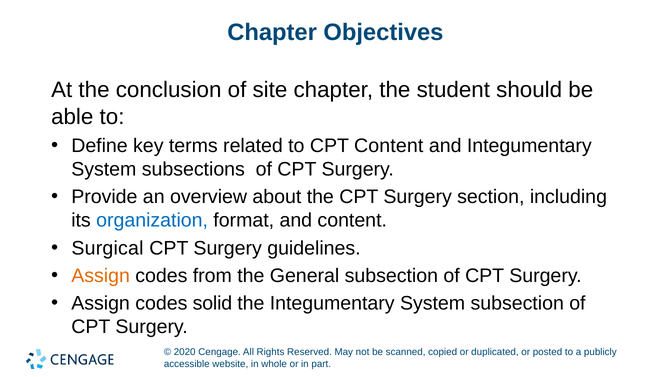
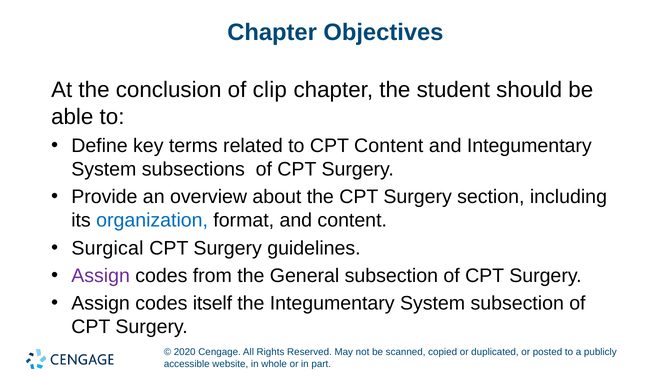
site: site -> clip (270, 90)
Assign colour: orange -> purple (101, 276)
solid: solid -> itself (212, 304)
